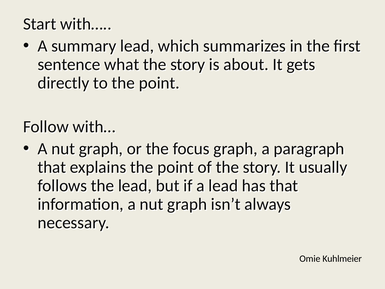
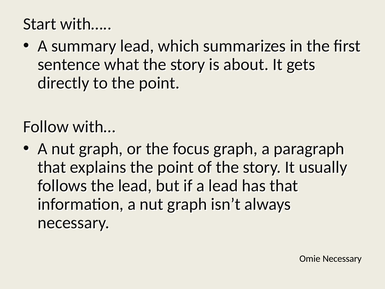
Omie Kuhlmeier: Kuhlmeier -> Necessary (342, 259)
